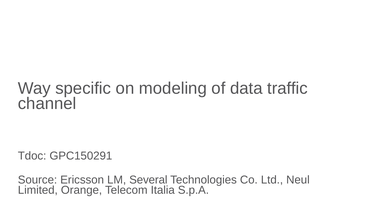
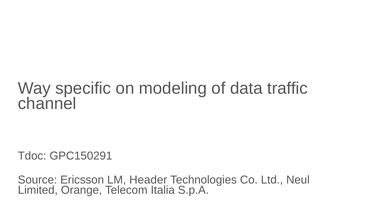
Several: Several -> Header (148, 179)
